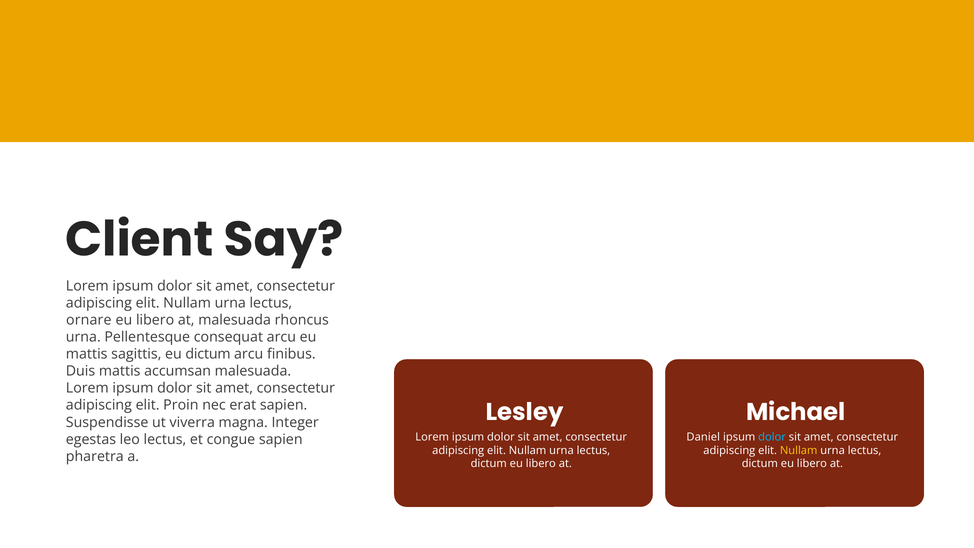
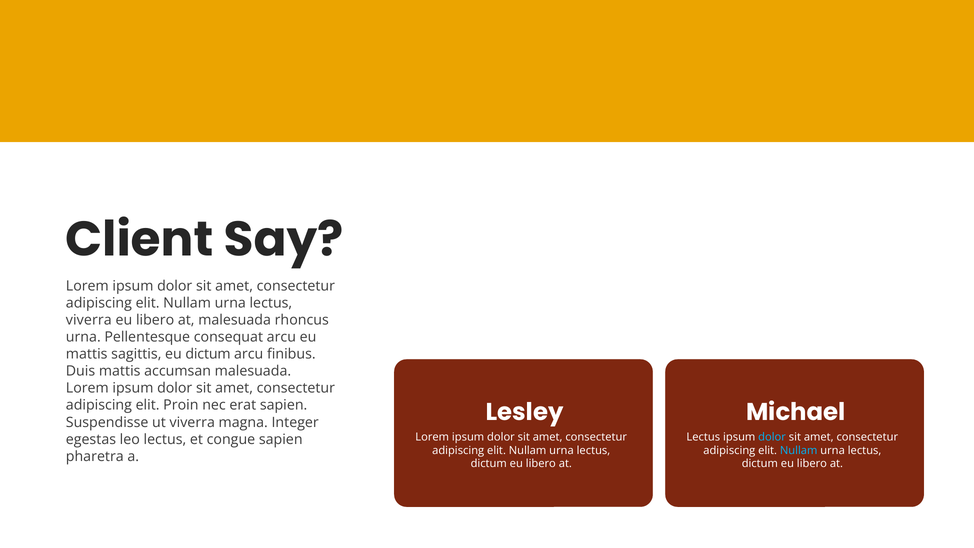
ornare: ornare -> viverra (89, 320)
Daniel: Daniel -> Lectus (703, 437)
Nullam colour: yellow -> light blue (799, 450)
